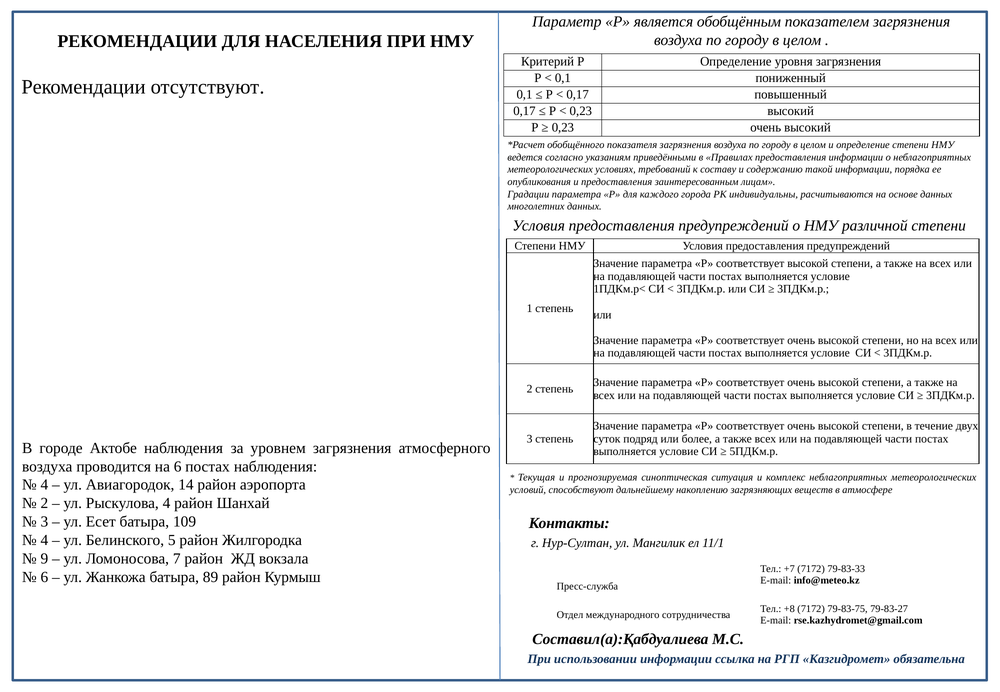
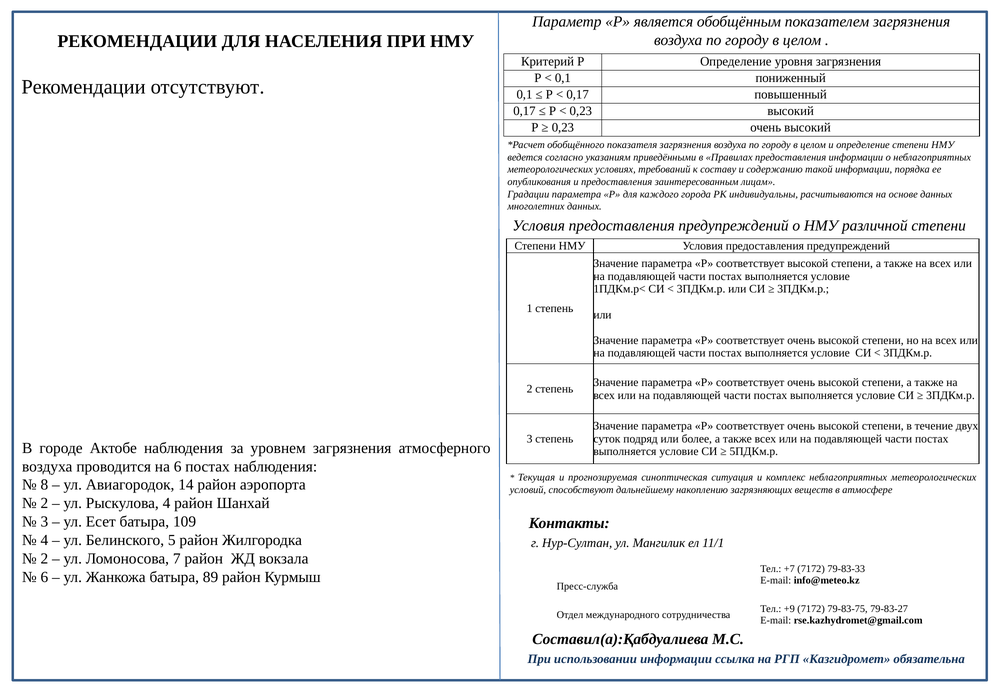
4: 4 -> 8 (44, 485)
9: 9 -> 2 (44, 559)
+8: +8 -> +9 (789, 609)
